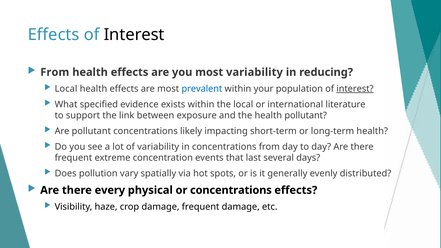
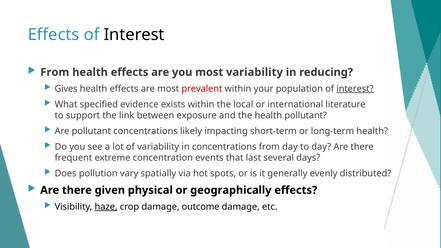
Local: Local -> Gives (66, 89)
prevalent colour: blue -> red (202, 89)
every: every -> given (110, 190)
or concentrations: concentrations -> geographically (231, 190)
haze underline: none -> present (106, 207)
damage frequent: frequent -> outcome (201, 207)
